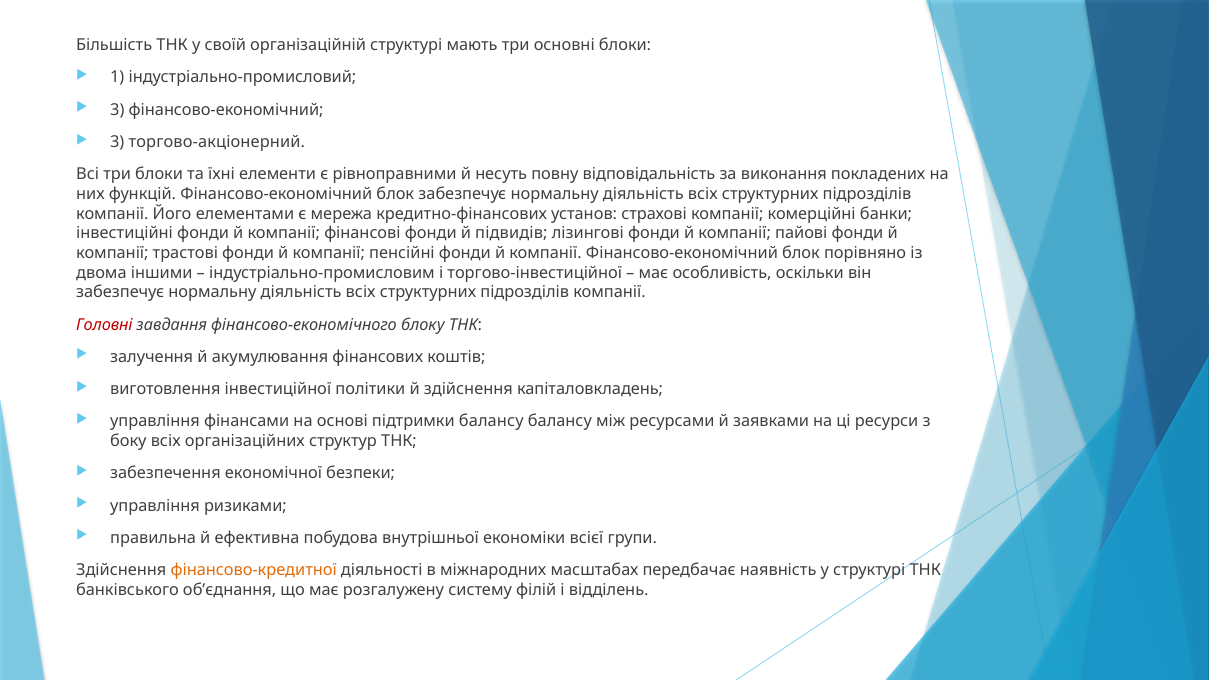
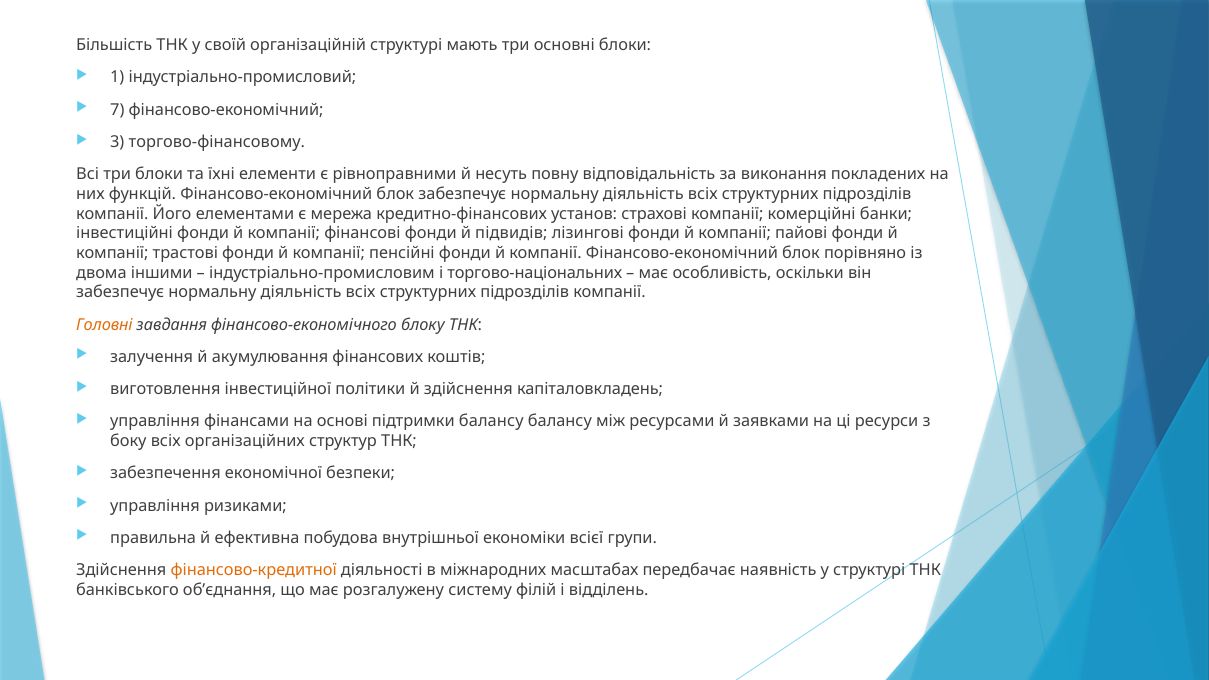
3: 3 -> 7 (117, 110)
торгово-акціонерний: торгово-акціонерний -> торгово-фінансовому (217, 142)
торгово-інвестиційної: торгово-інвестиційної -> торгово-національних (535, 273)
Головні colour: red -> orange (104, 325)
